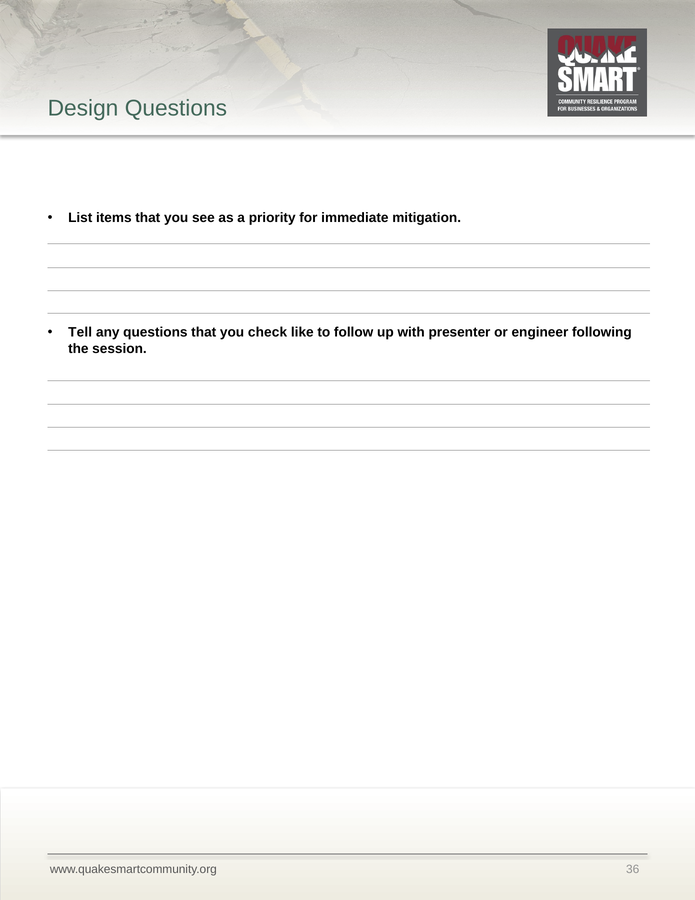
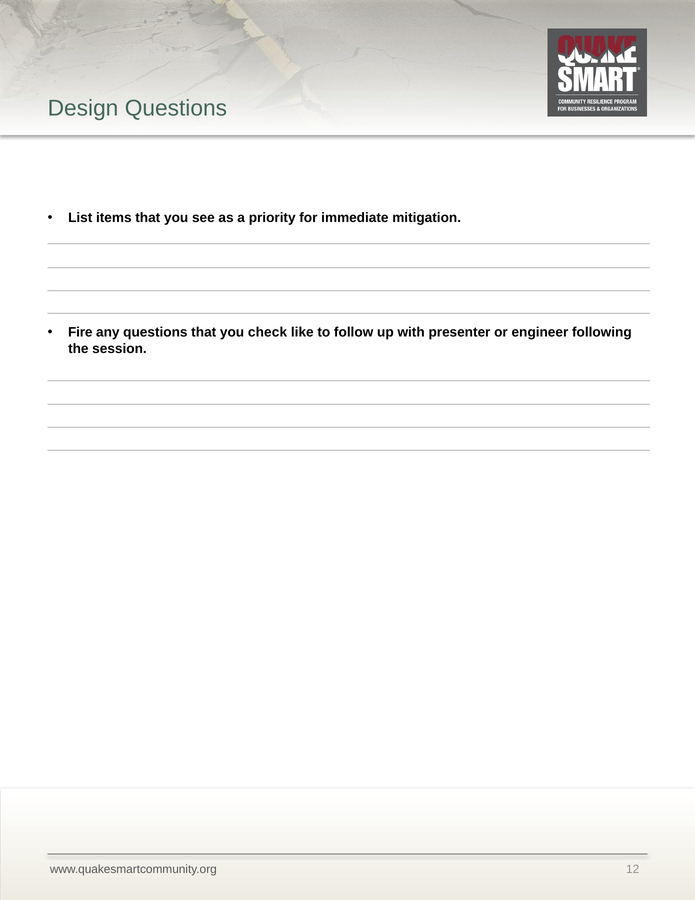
Tell: Tell -> Fire (80, 332)
36: 36 -> 12 (633, 869)
